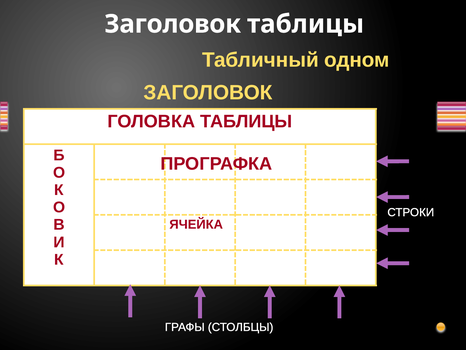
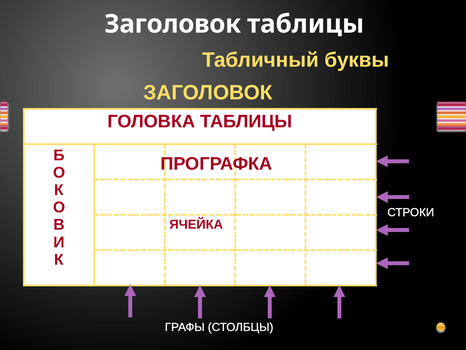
одном: одном -> буквы (357, 60)
